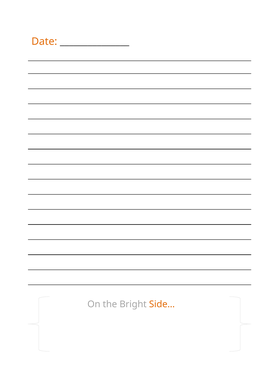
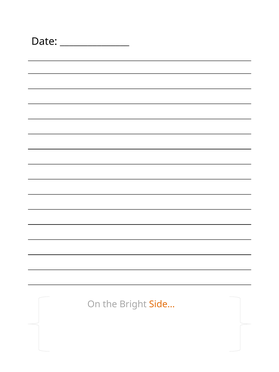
Date colour: orange -> black (44, 42)
